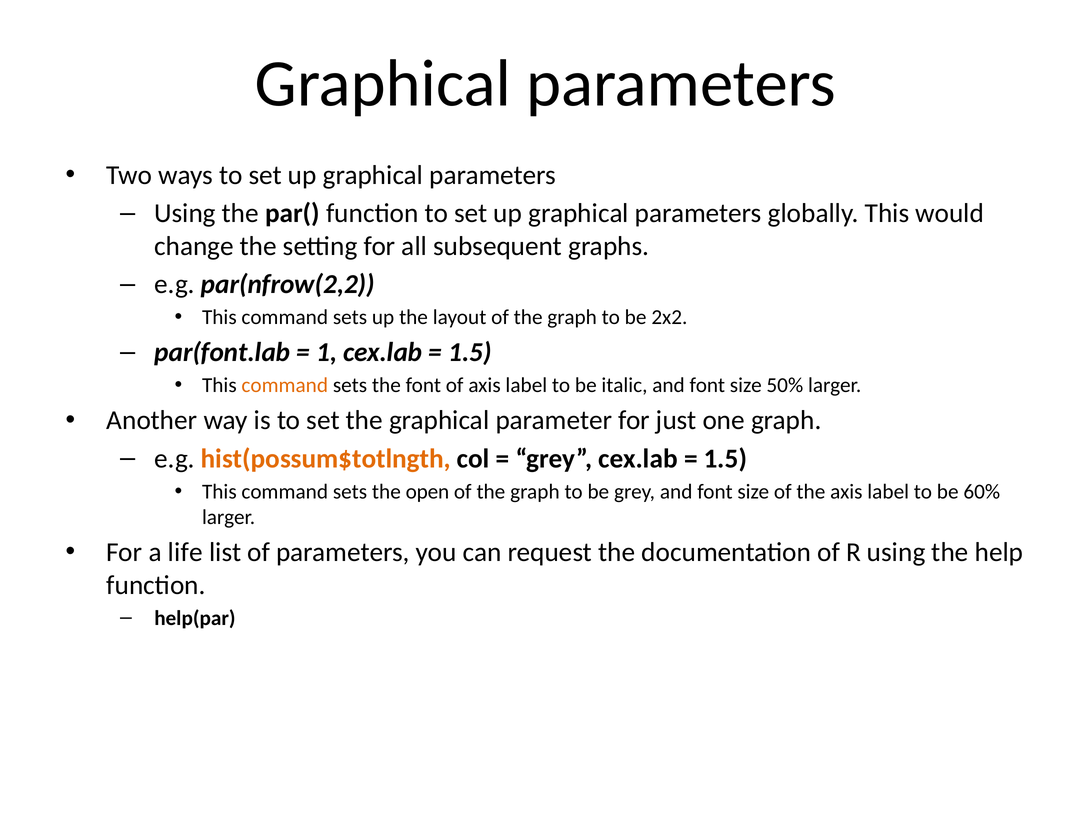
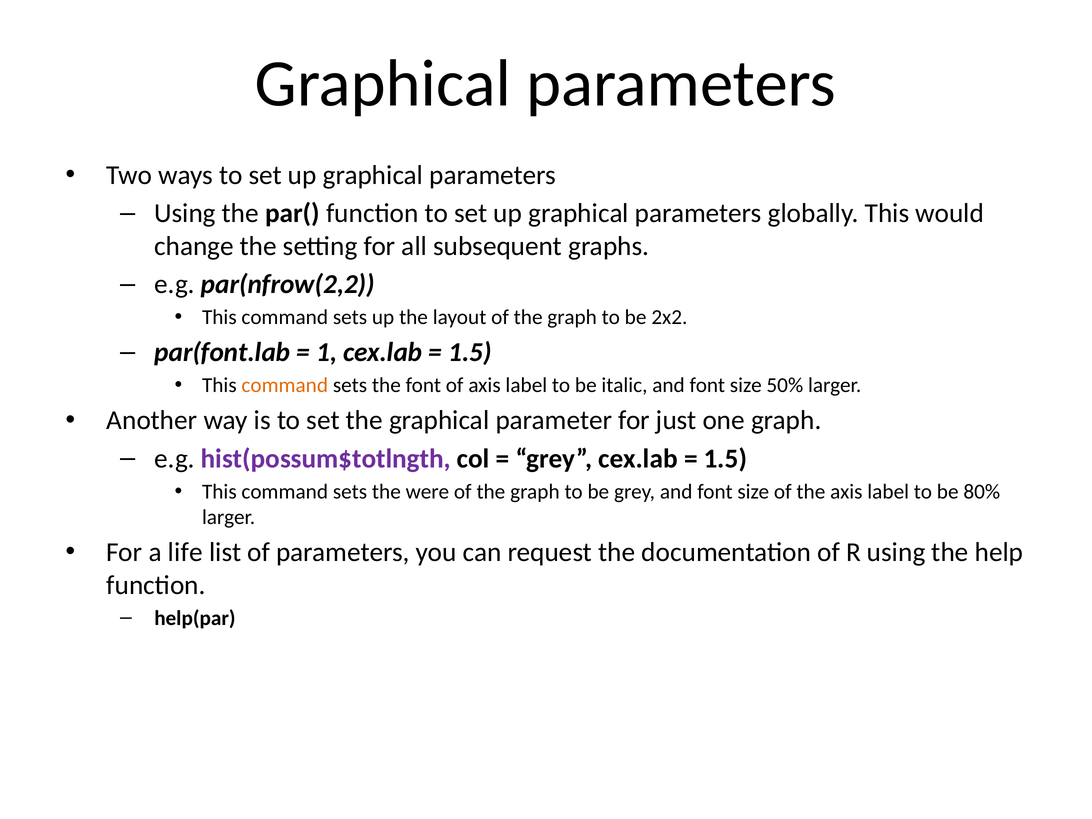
hist(possum$totlngth colour: orange -> purple (326, 459)
open: open -> were (427, 492)
60%: 60% -> 80% (982, 492)
